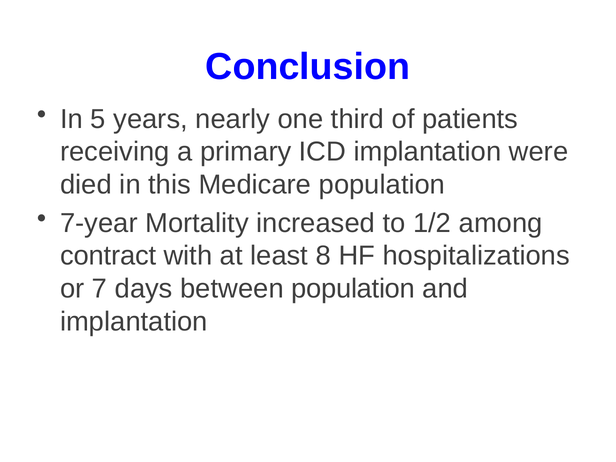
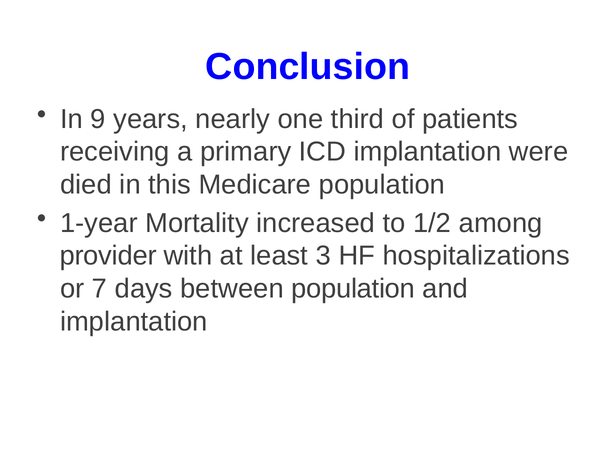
5: 5 -> 9 (98, 119)
7-year: 7-year -> 1-year (99, 223)
contract: contract -> provider (108, 256)
8: 8 -> 3 (323, 256)
